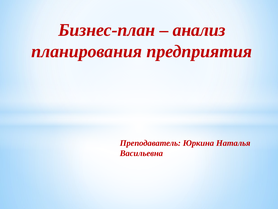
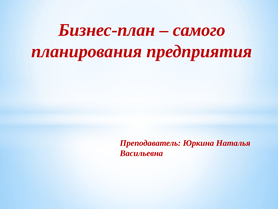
анализ: анализ -> самого (199, 30)
